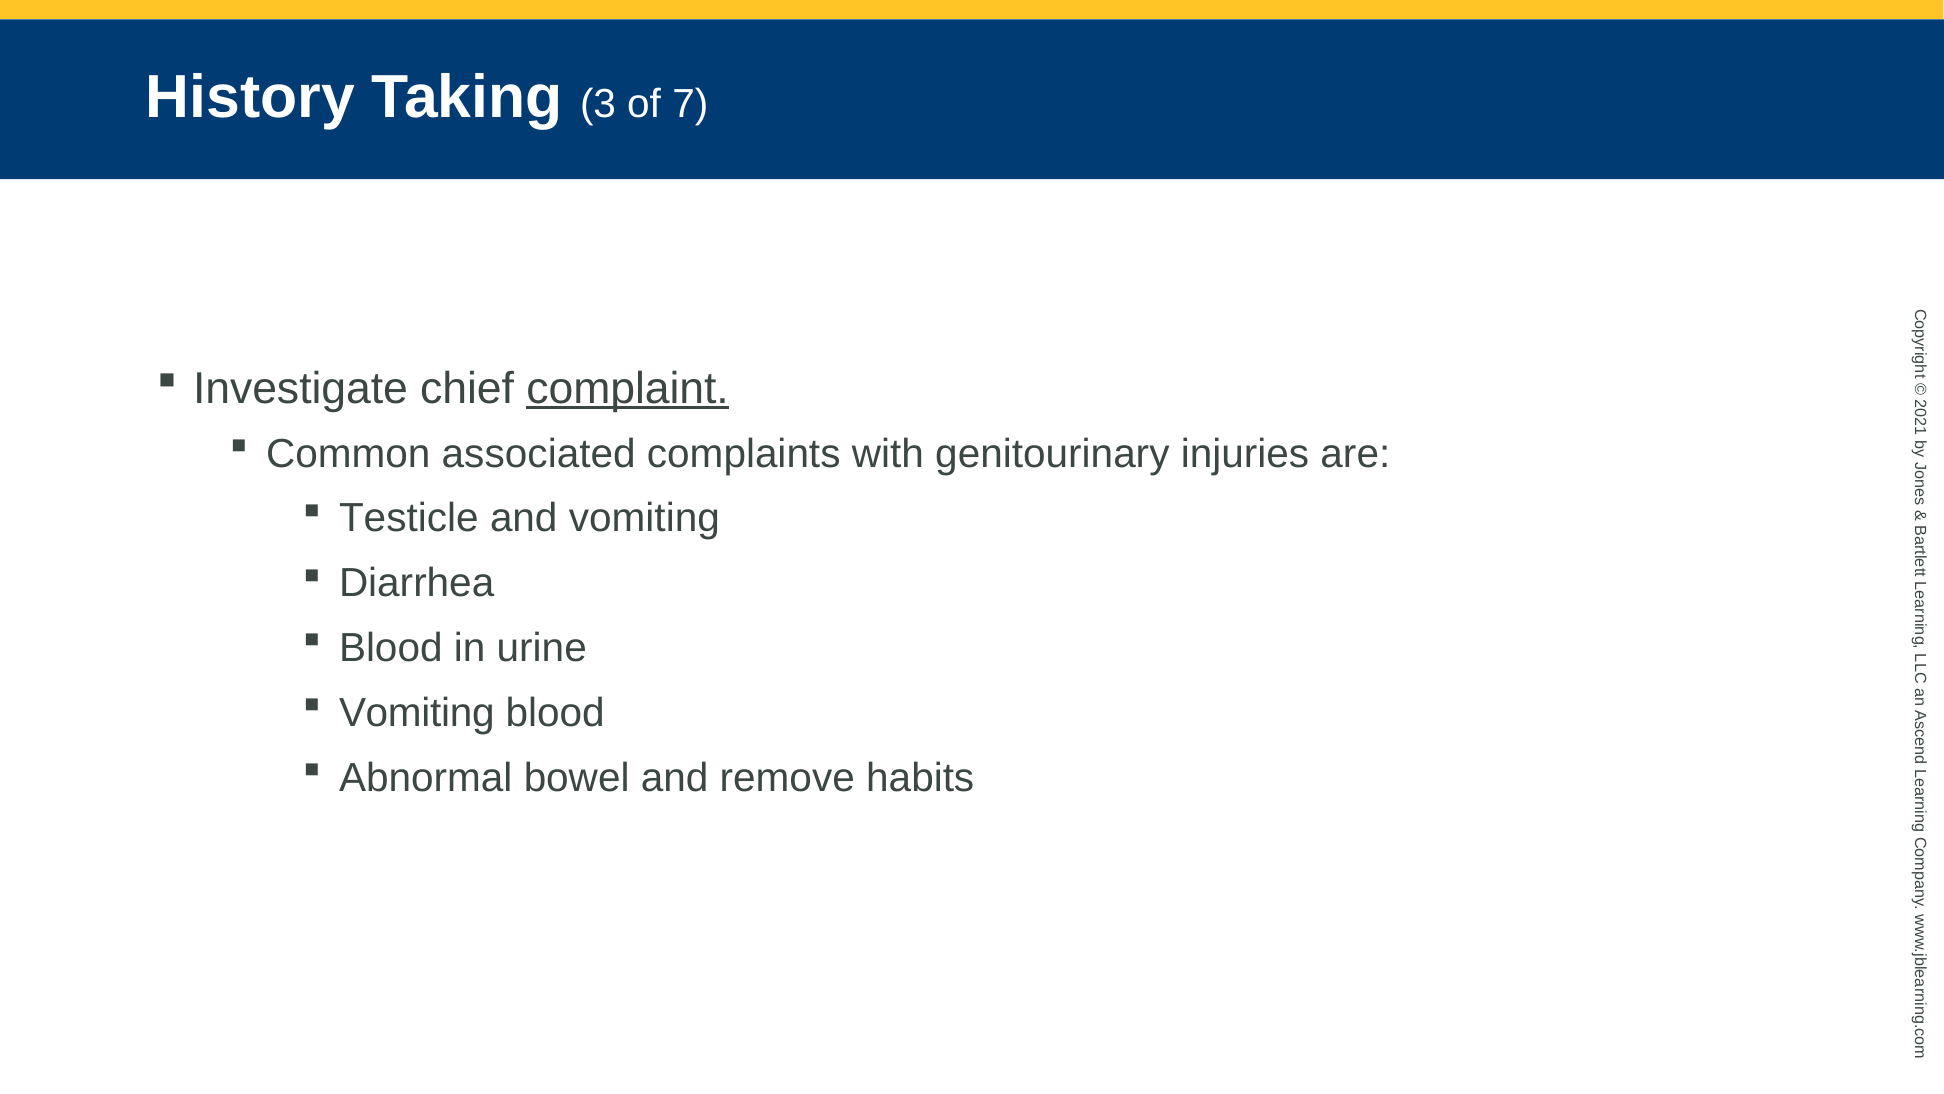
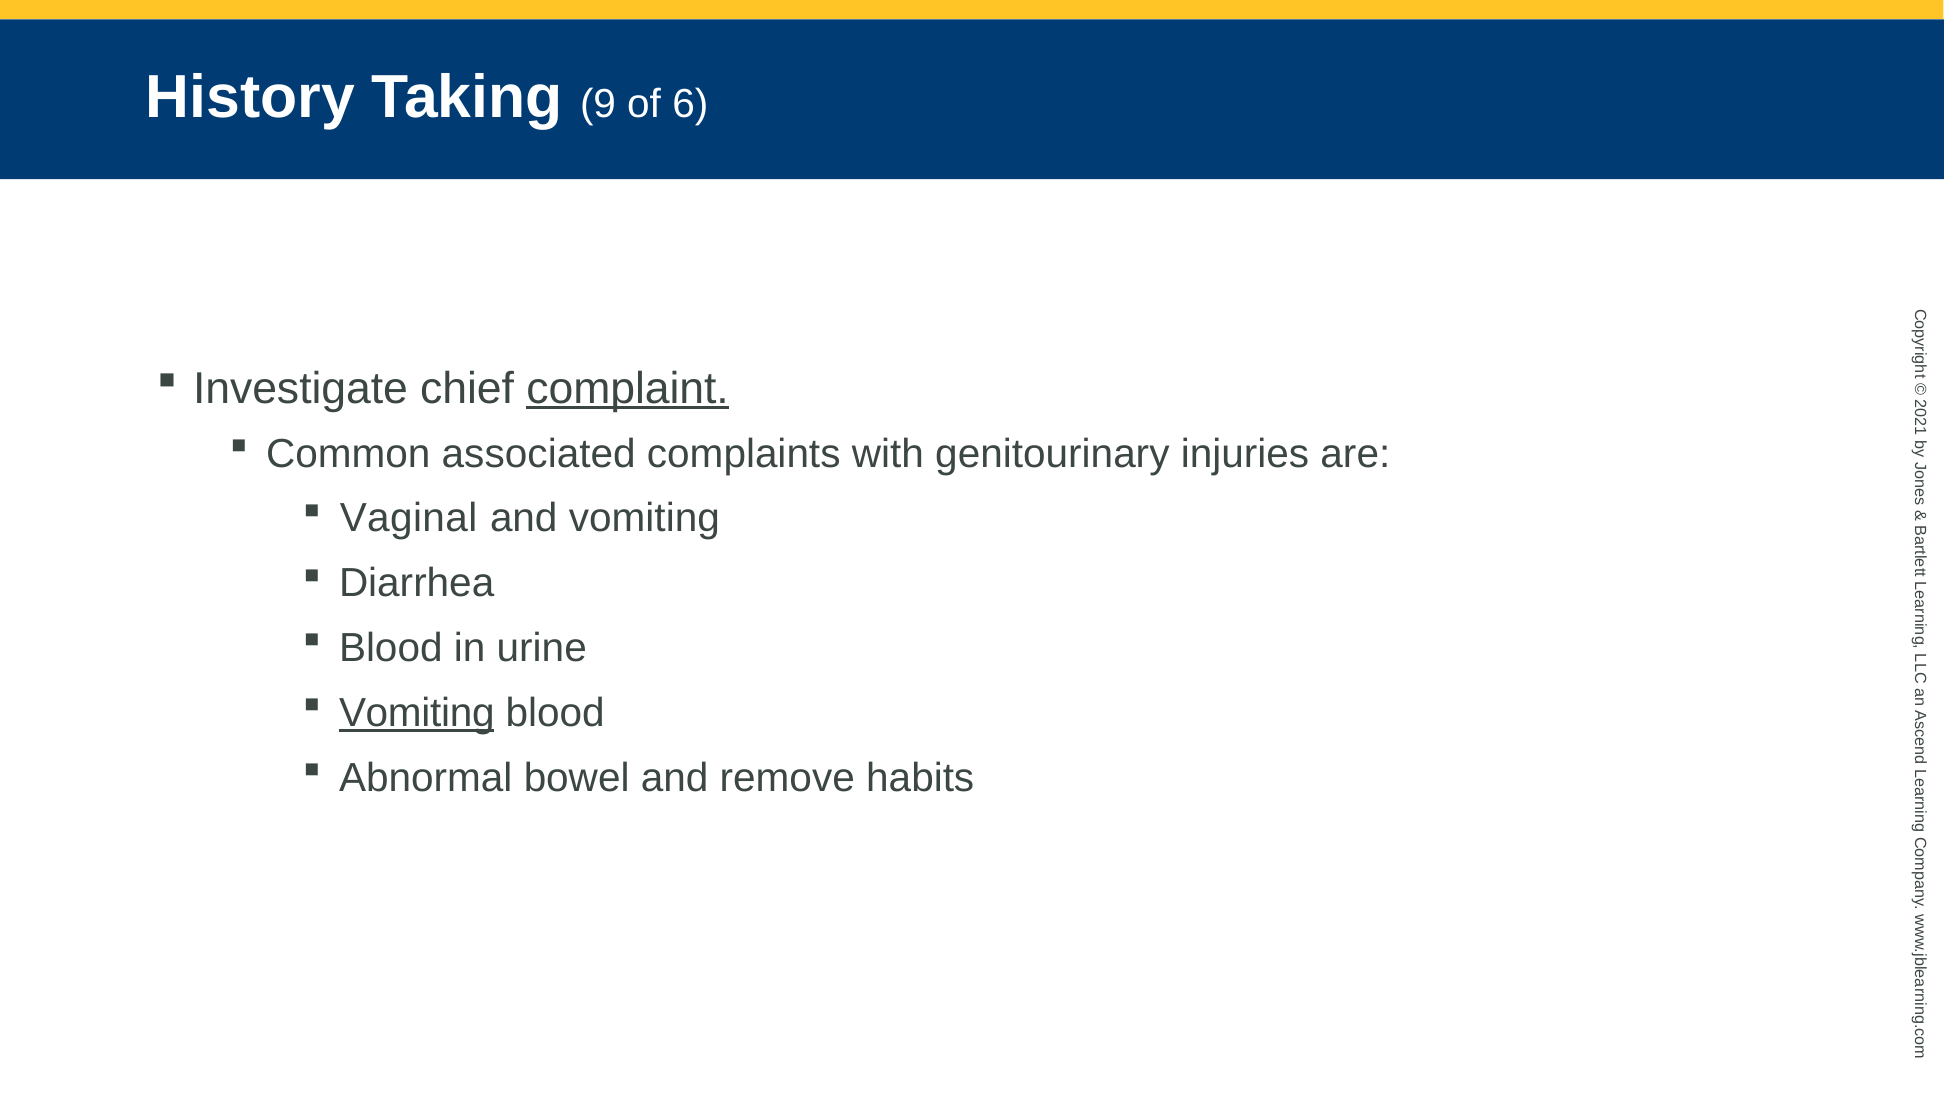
3: 3 -> 9 (598, 104)
7: 7 -> 6 (690, 104)
Testicle: Testicle -> Vaginal (409, 518)
Vomiting underline: none -> present (417, 713)
